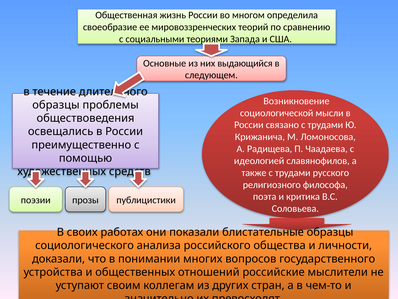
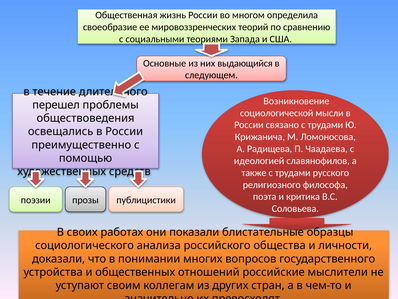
образцы: образцы -> перешел (56, 105)
